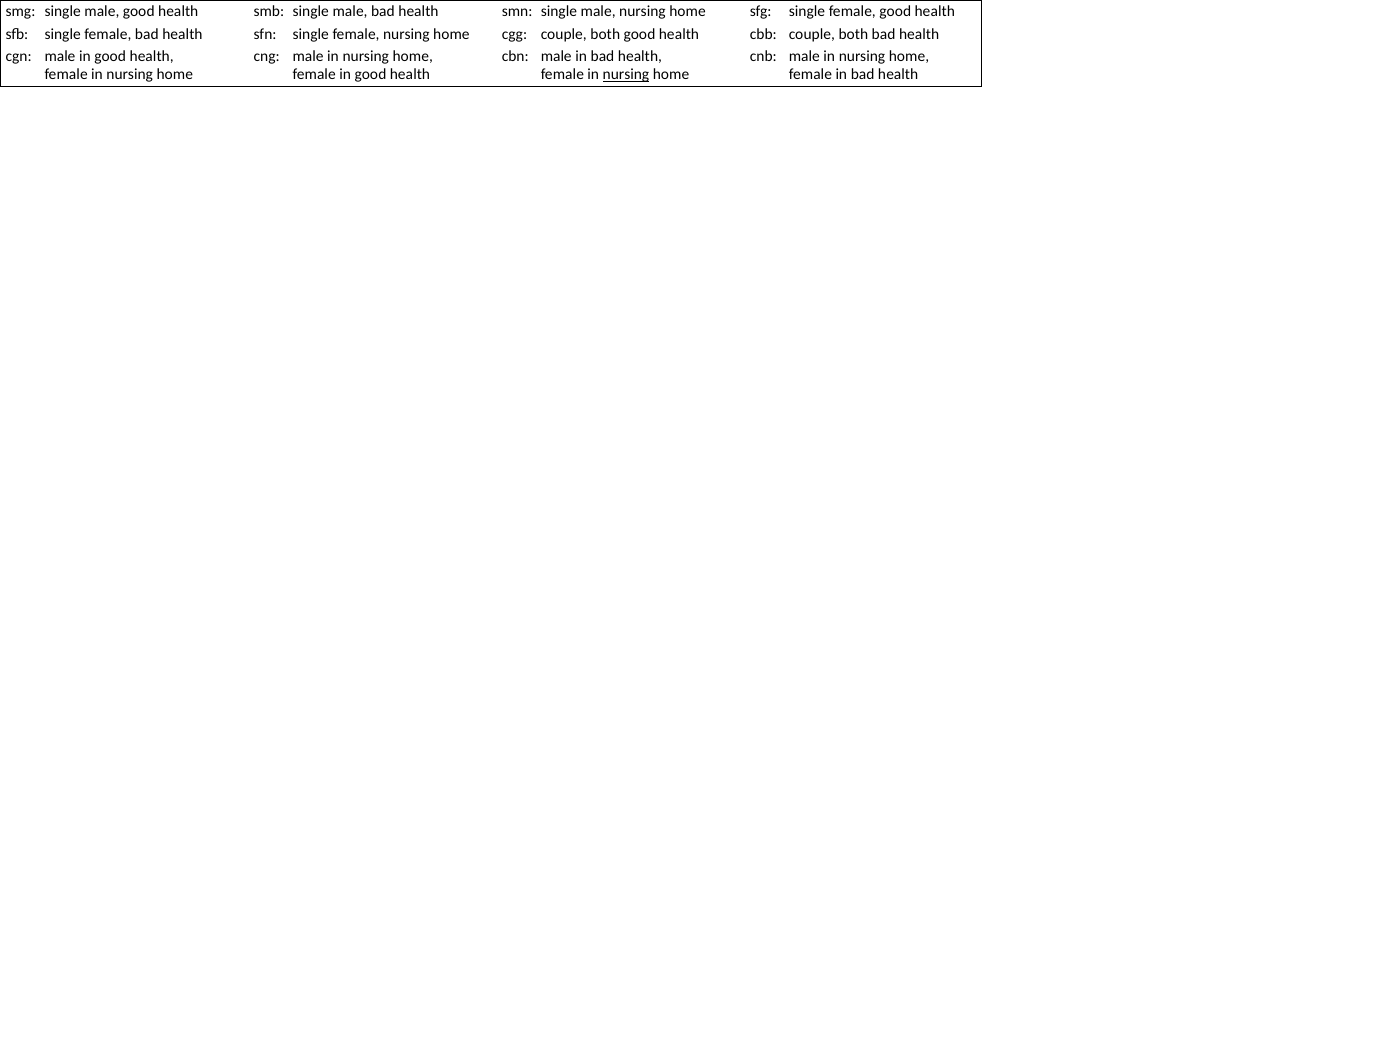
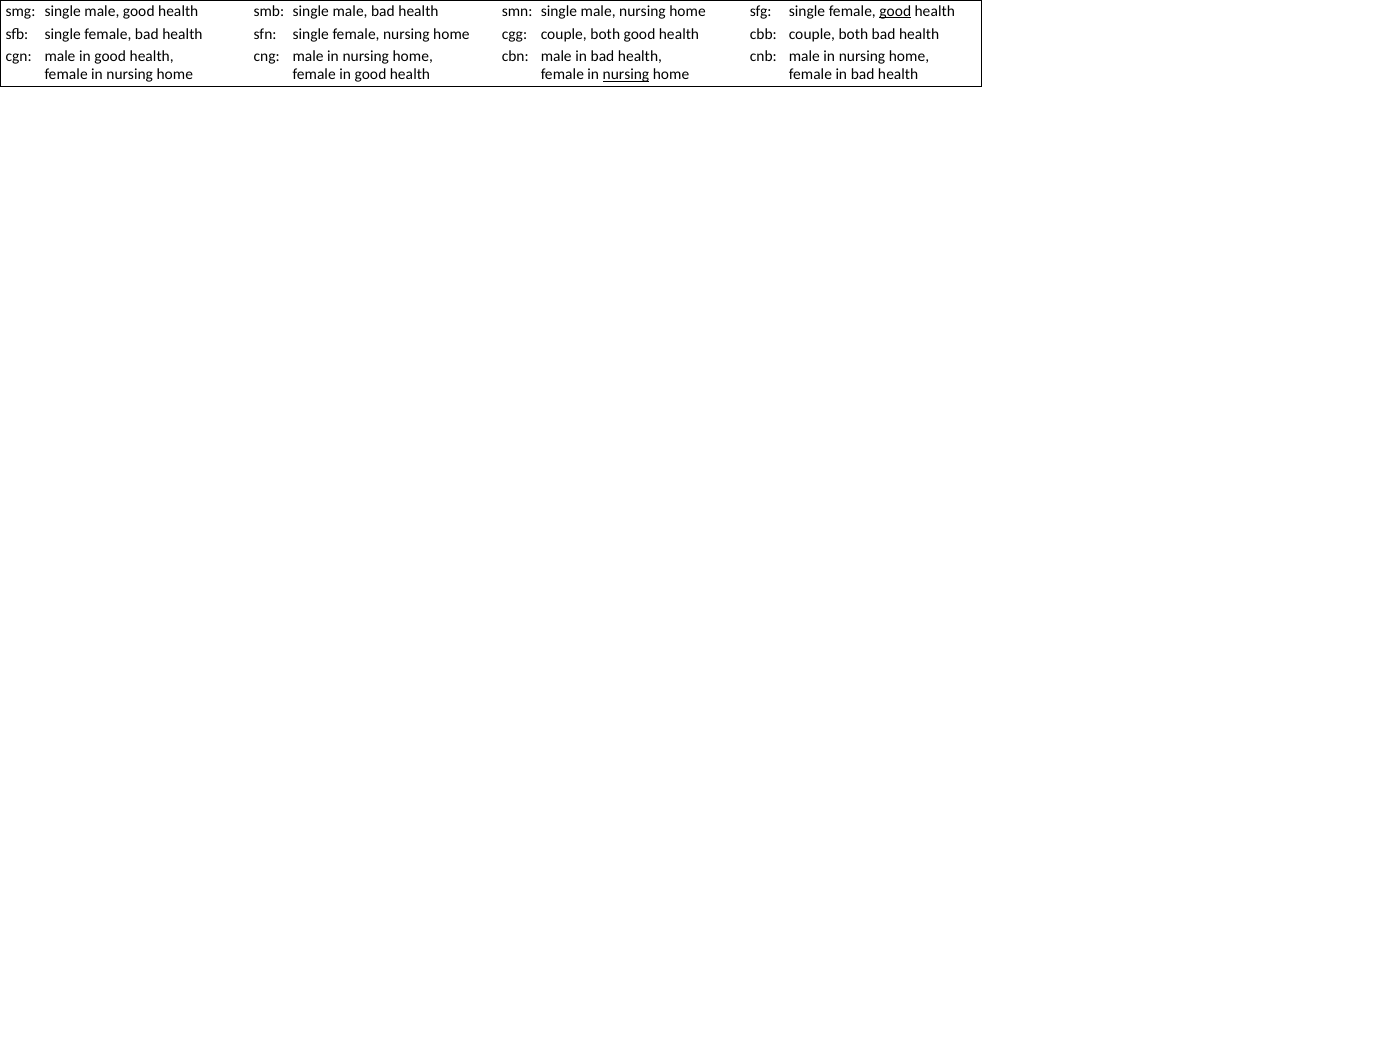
good underline: none -> present (895, 11)
